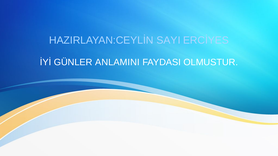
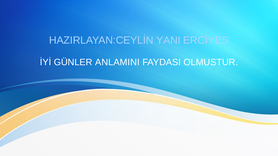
SAYI: SAYI -> YANI (169, 40)
